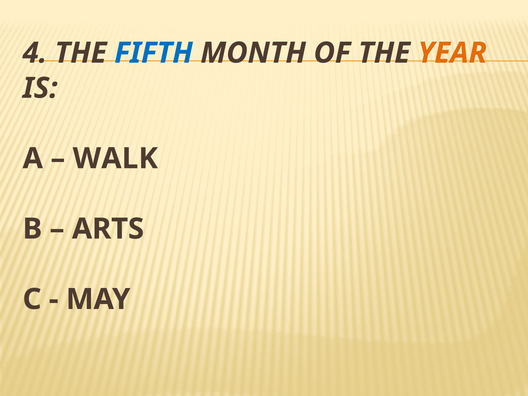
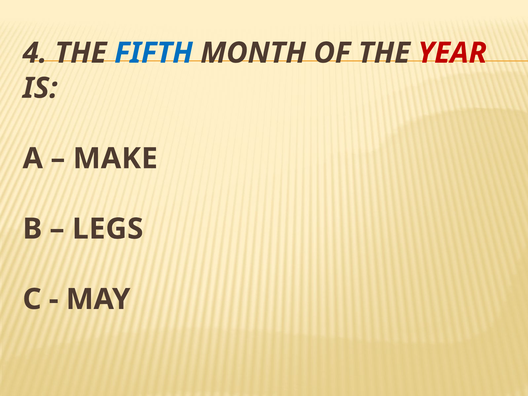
YEAR colour: orange -> red (452, 53)
WALK: WALK -> MAKE (115, 159)
ARTS: ARTS -> LEGS (108, 229)
